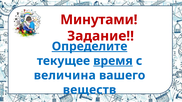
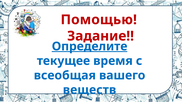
Минутами: Минутами -> Помощью (99, 20)
время underline: present -> none (113, 61)
величина: величина -> всеобщая (65, 76)
